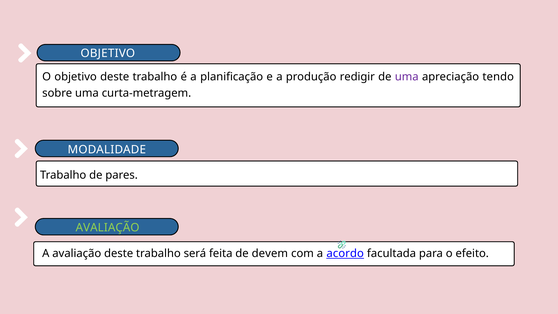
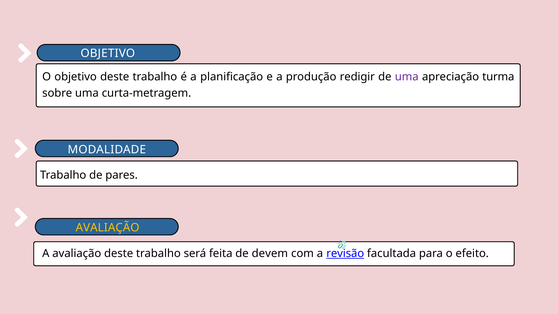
tendo: tendo -> turma (498, 77)
AVALIAÇÃO colour: light green -> yellow (108, 227)
acordo: acordo -> revisão (345, 253)
